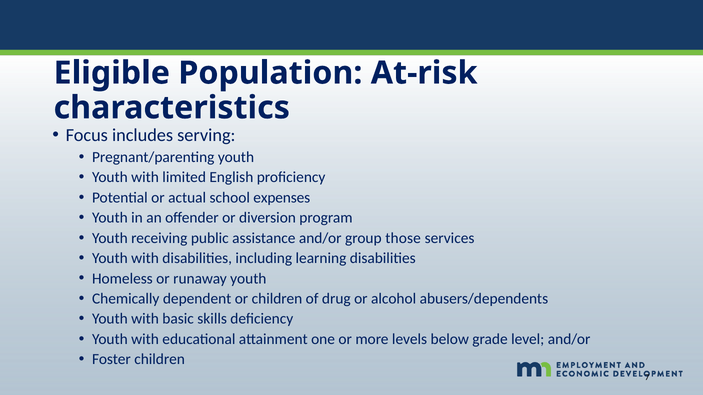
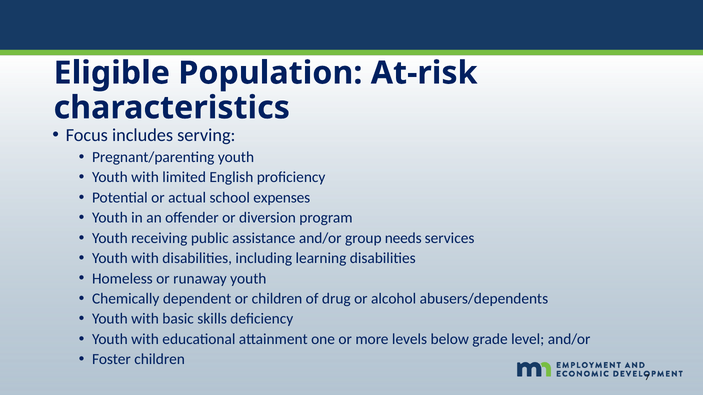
those: those -> needs (403, 238)
